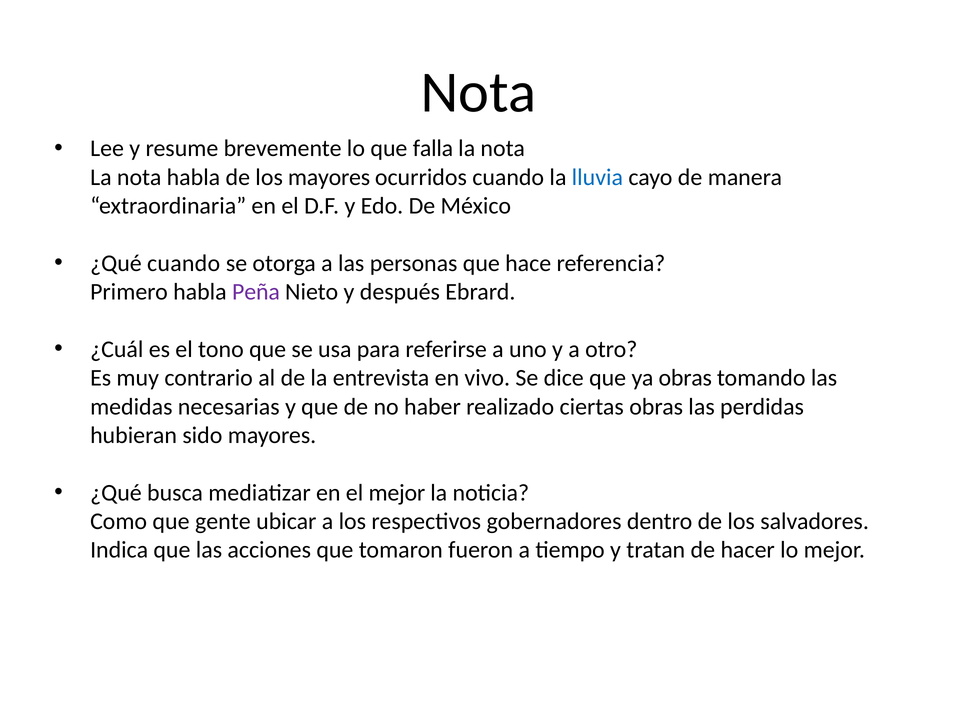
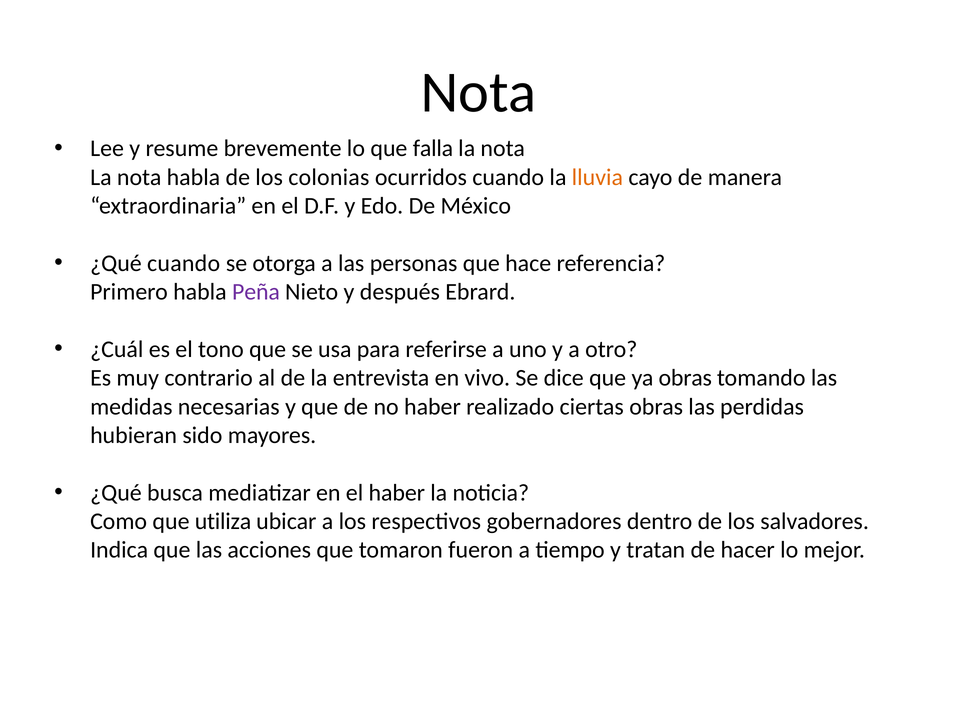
los mayores: mayores -> colonias (329, 177)
lluvia colour: blue -> orange (597, 177)
el mejor: mejor -> haber (397, 493)
gente: gente -> utiliza (223, 522)
